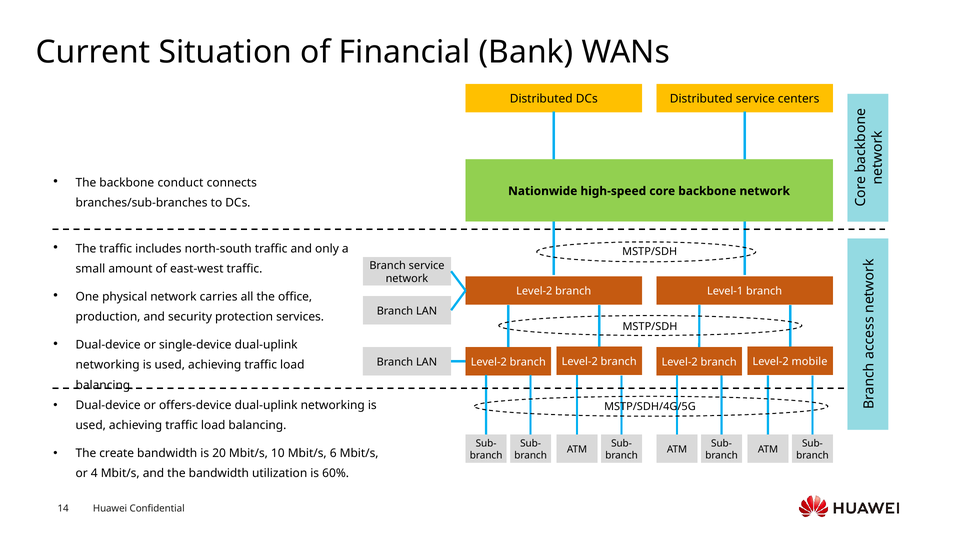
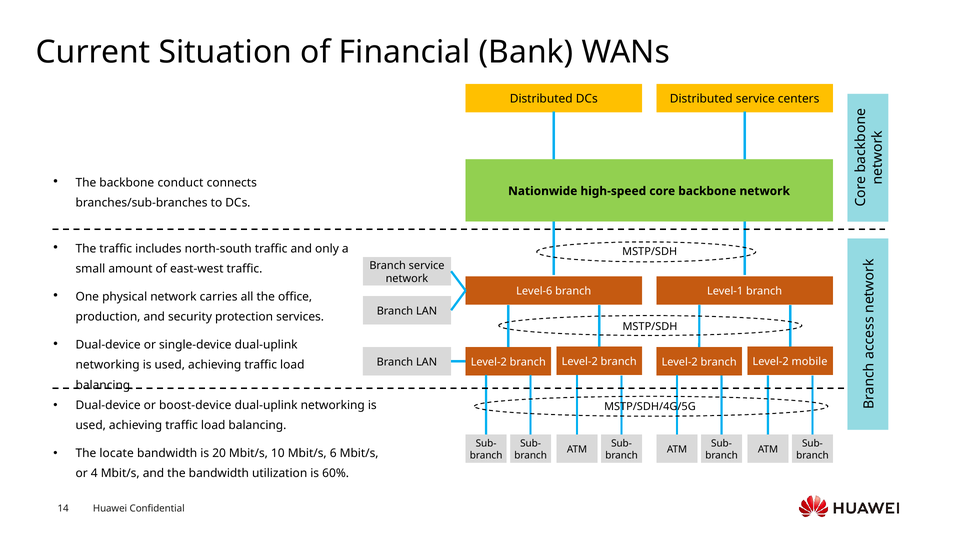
Level-2: Level-2 -> Level-6 (534, 291)
offers-device: offers-device -> boost-device (195, 405)
create: create -> locate (117, 453)
